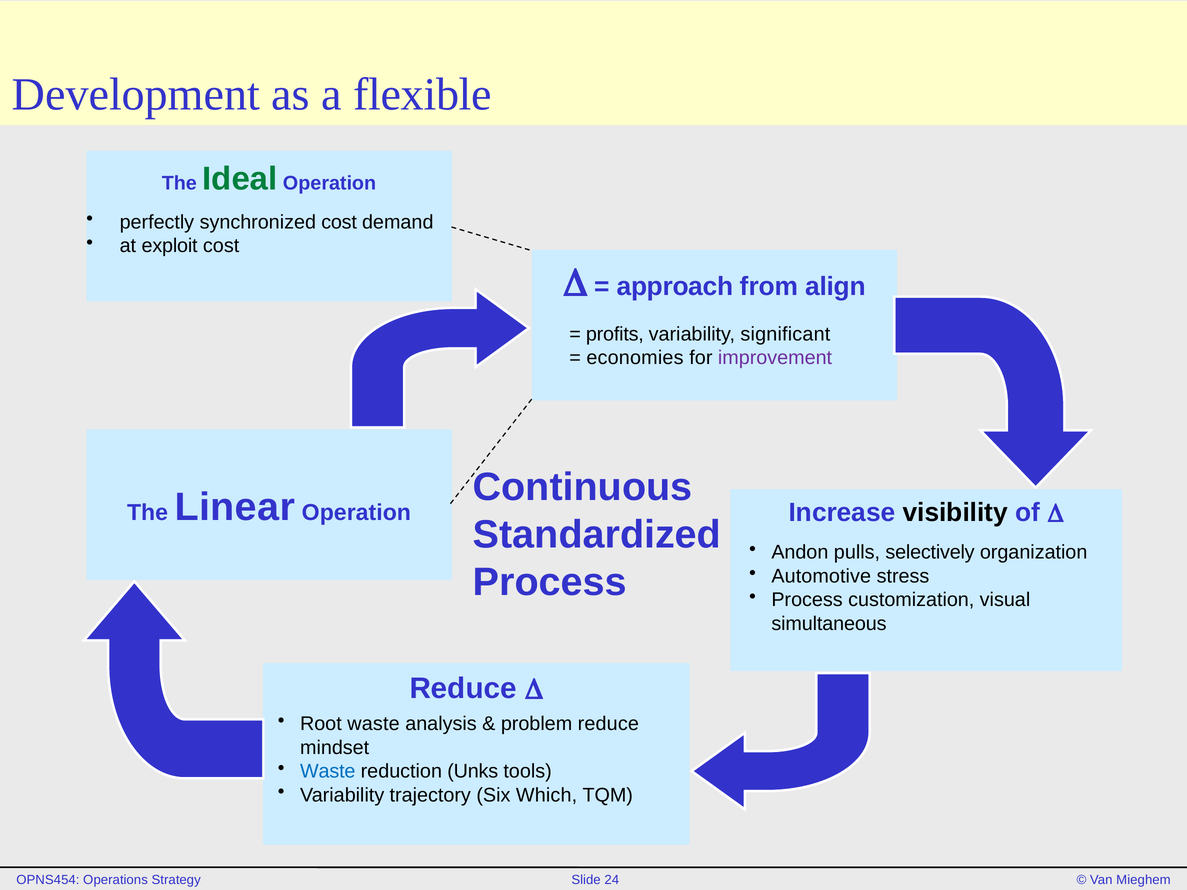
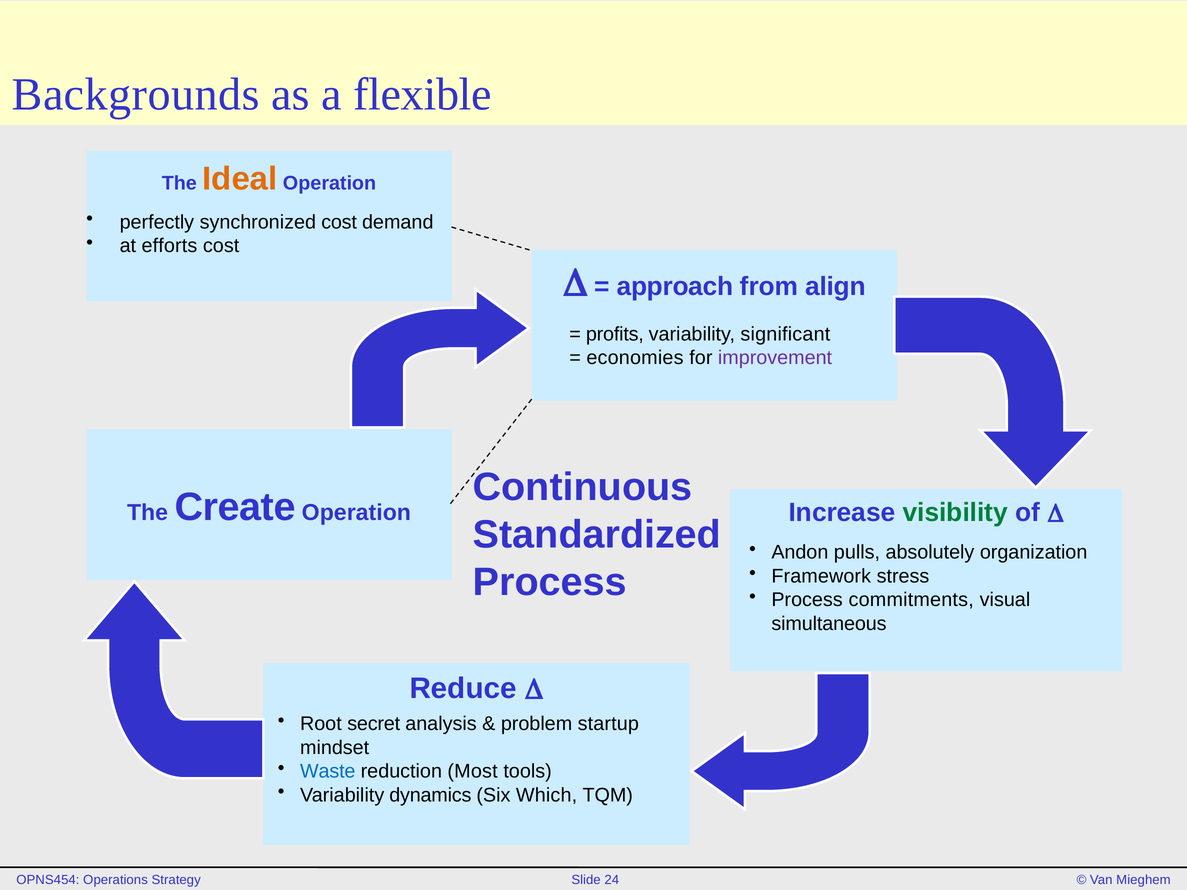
Development: Development -> Backgrounds (136, 95)
Ideal colour: green -> orange (240, 179)
exploit: exploit -> efforts (169, 246)
visibility colour: black -> green (955, 513)
Linear: Linear -> Create (235, 508)
selectively: selectively -> absolutely (930, 553)
Automotive: Automotive -> Framework (821, 576)
customization: customization -> commitments (911, 600)
Root waste: waste -> secret (374, 724)
problem reduce: reduce -> startup (608, 724)
Unks: Unks -> Most (473, 772)
trajectory: trajectory -> dynamics (430, 795)
